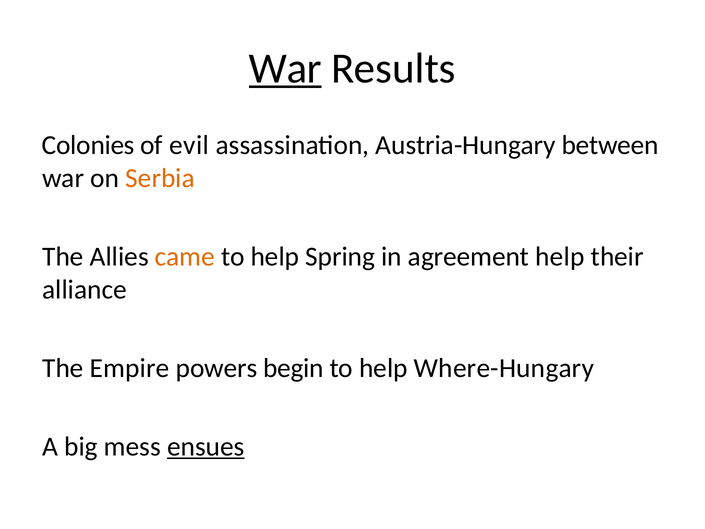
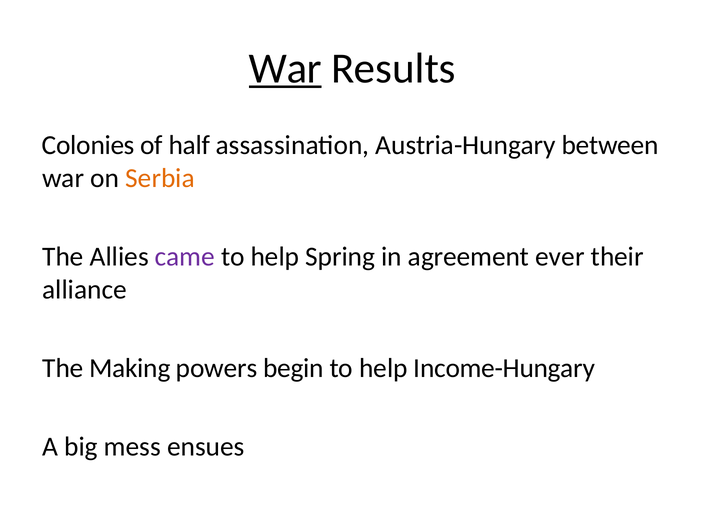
evil: evil -> half (189, 145)
came colour: orange -> purple (185, 257)
agreement help: help -> ever (560, 257)
Empire: Empire -> Making (130, 368)
Where-Hungary: Where-Hungary -> Income-Hungary (504, 368)
ensues underline: present -> none (206, 446)
